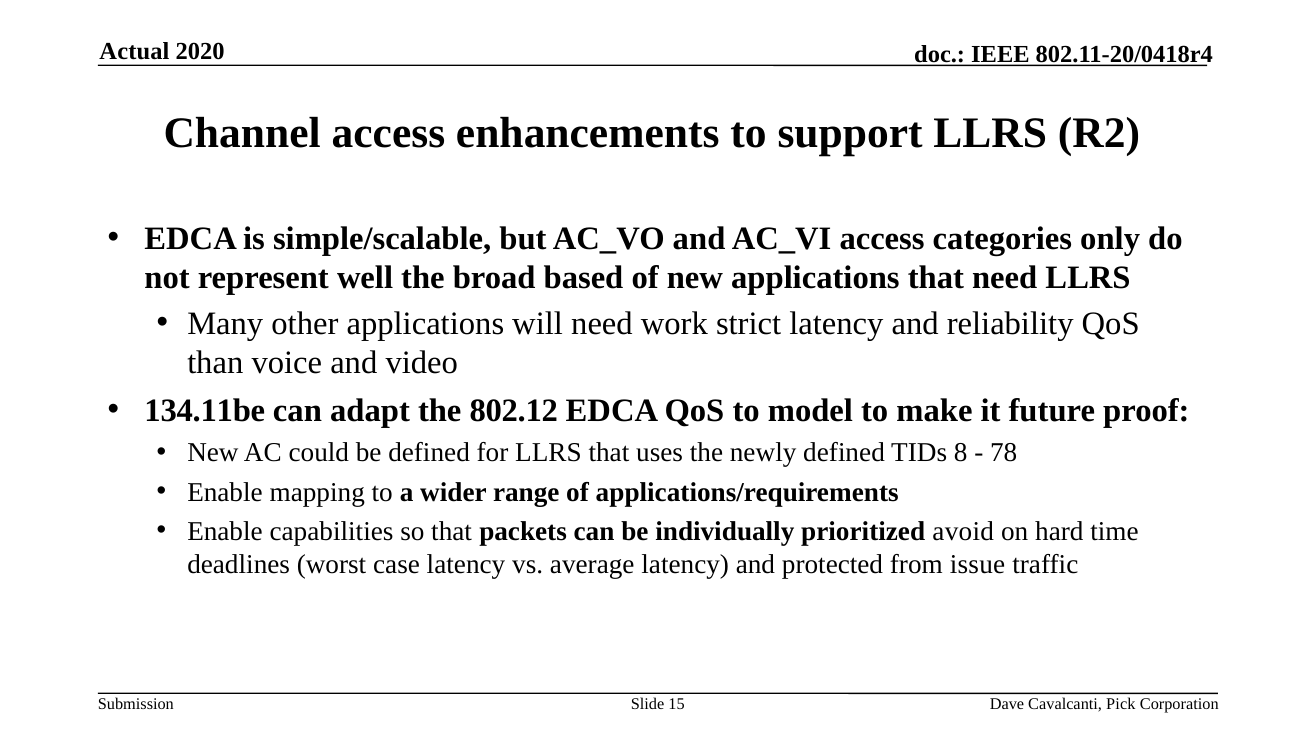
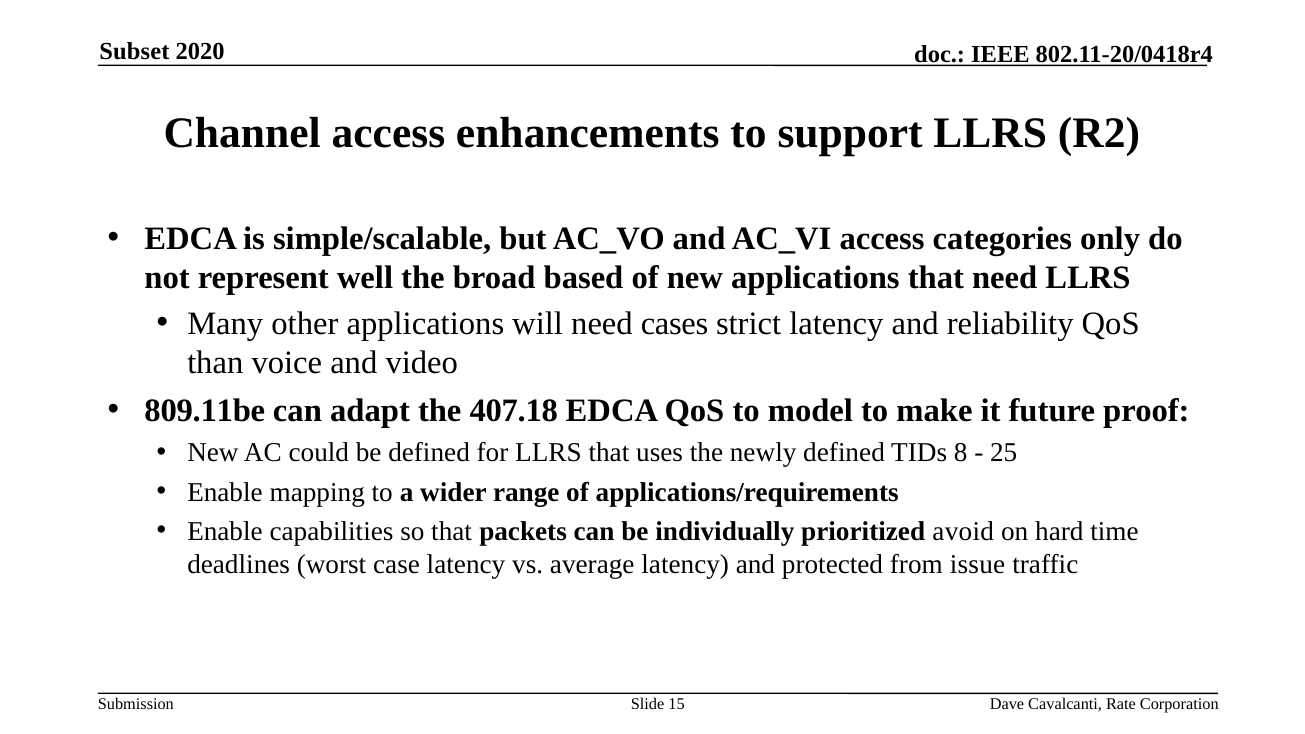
Actual: Actual -> Subset (134, 52)
work: work -> cases (674, 324)
134.11be: 134.11be -> 809.11be (205, 410)
802.12: 802.12 -> 407.18 (514, 410)
78: 78 -> 25 (1004, 453)
Pick: Pick -> Rate (1121, 704)
